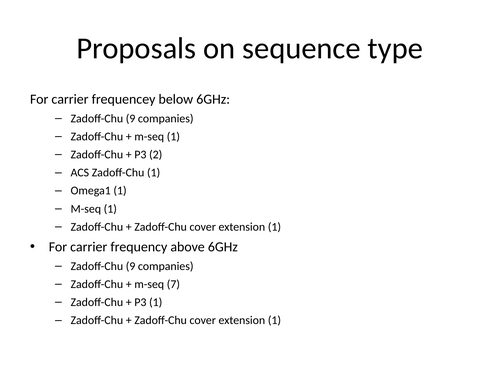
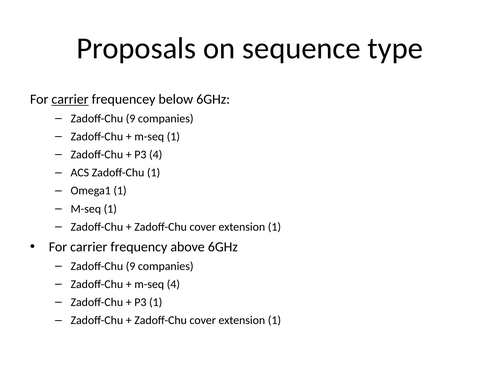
carrier underline: none -> present (70, 99)
P3 2: 2 -> 4 (156, 155)
m-seq 7: 7 -> 4 (173, 284)
